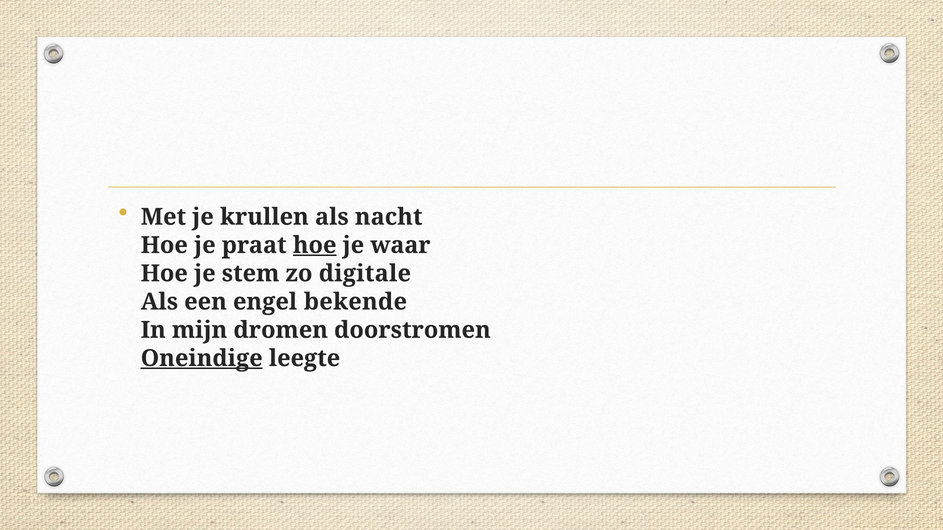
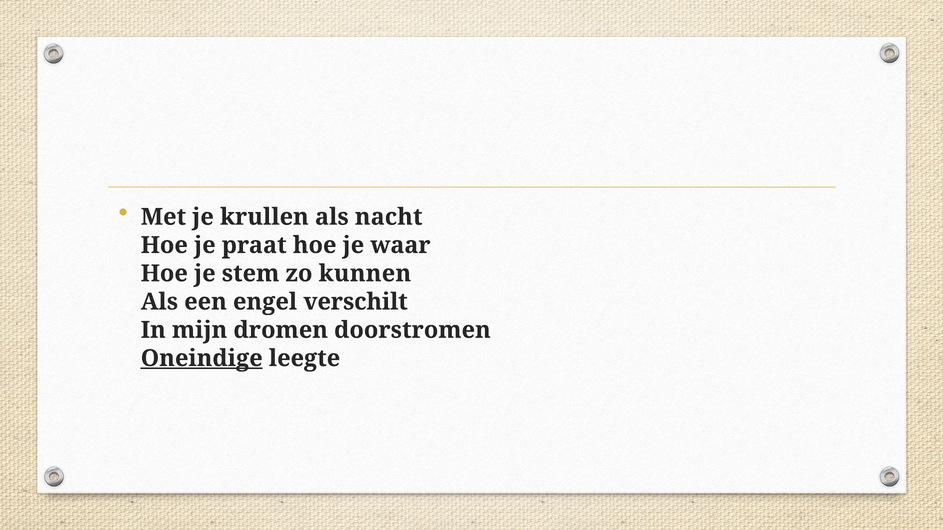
hoe underline: present -> none (315, 245)
digitale: digitale -> kunnen (365, 274)
bekende: bekende -> verschilt (356, 302)
